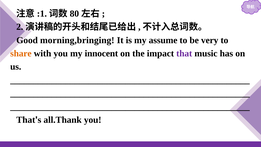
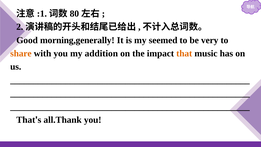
morning,bringing: morning,bringing -> morning,generally (77, 40)
assume: assume -> seemed (163, 40)
innocent: innocent -> addition (101, 53)
that colour: purple -> orange (184, 53)
